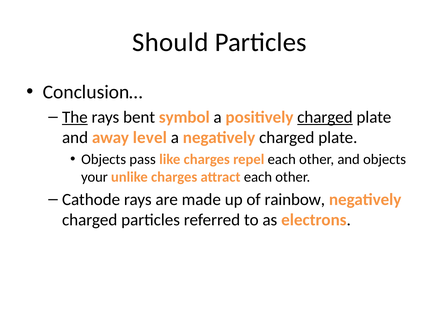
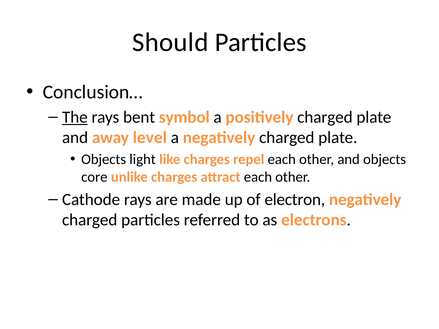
charged underline: present -> none (325, 117)
pass: pass -> light (143, 160)
your: your -> core (94, 177)
rainbow: rainbow -> electron (295, 200)
